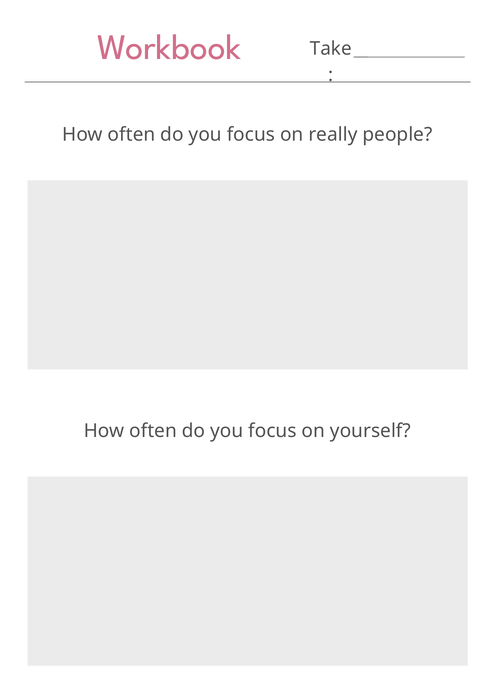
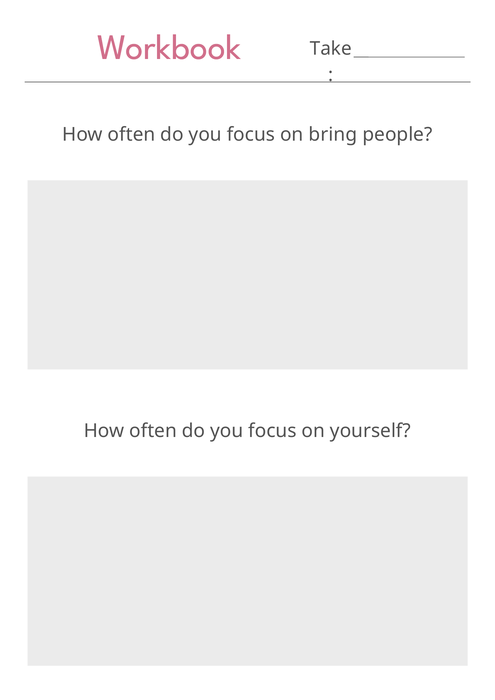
really: really -> bring (333, 135)
